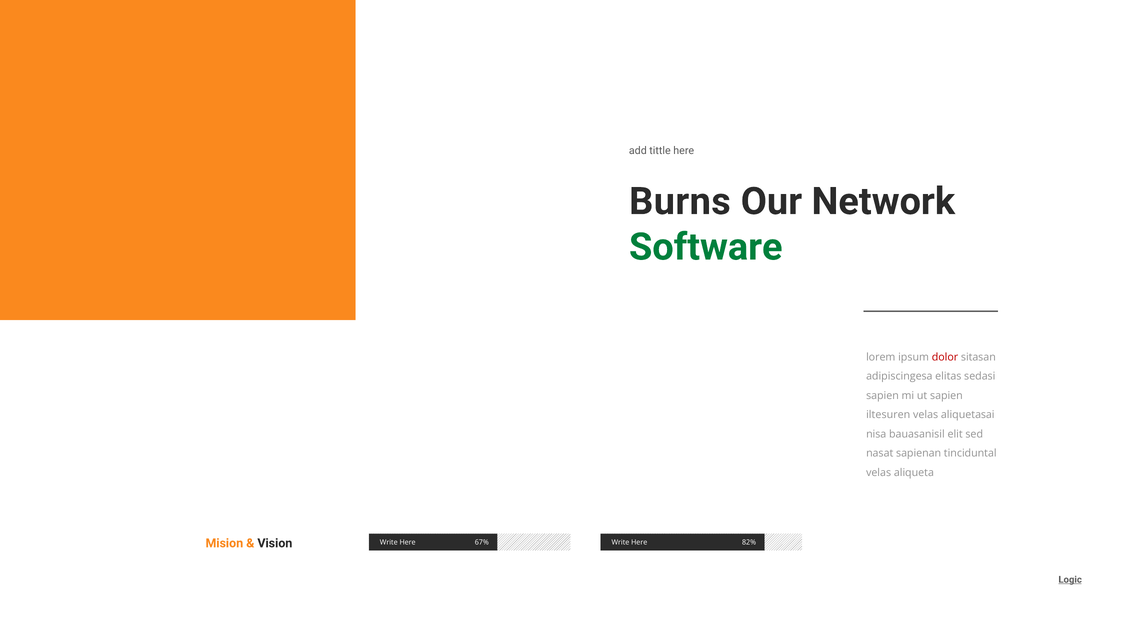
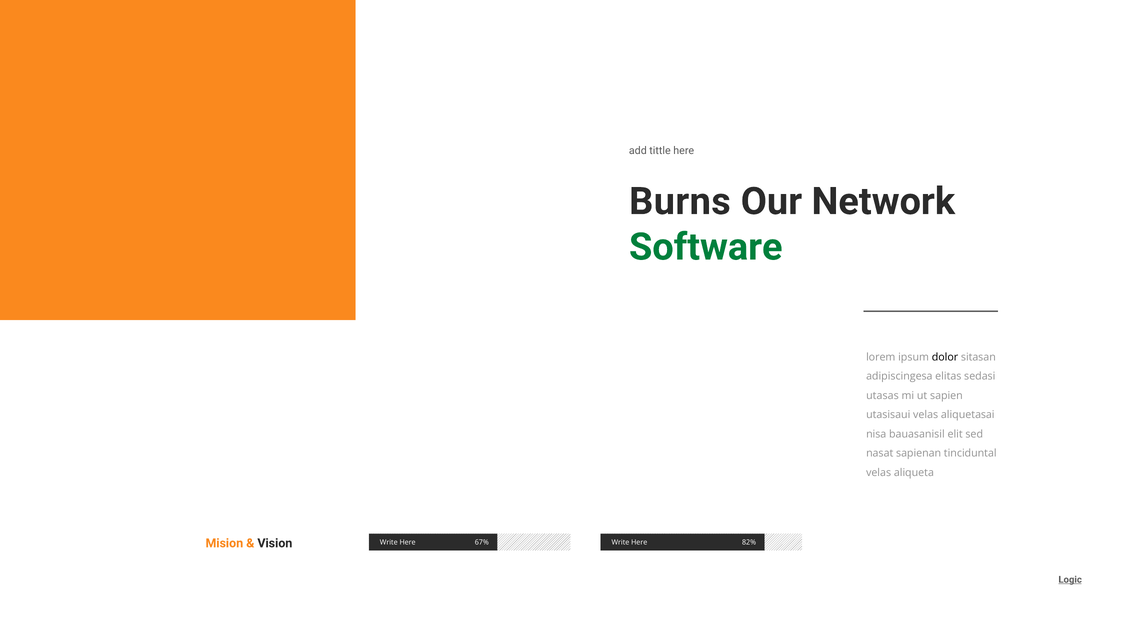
dolor colour: red -> black (945, 357)
sapien: sapien -> utasas (882, 396)
iltesuren: iltesuren -> utasisaui (888, 415)
